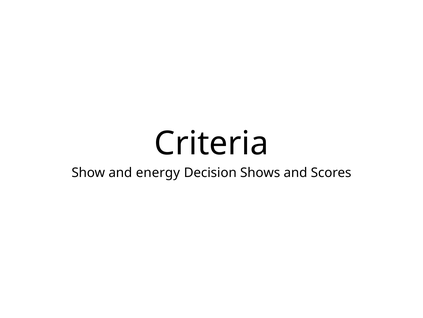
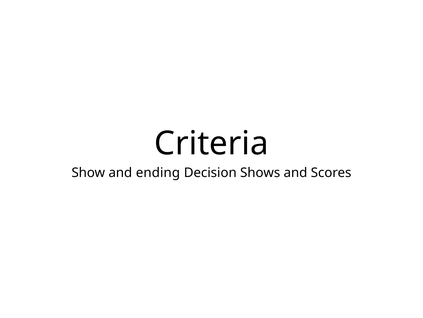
energy: energy -> ending (158, 172)
